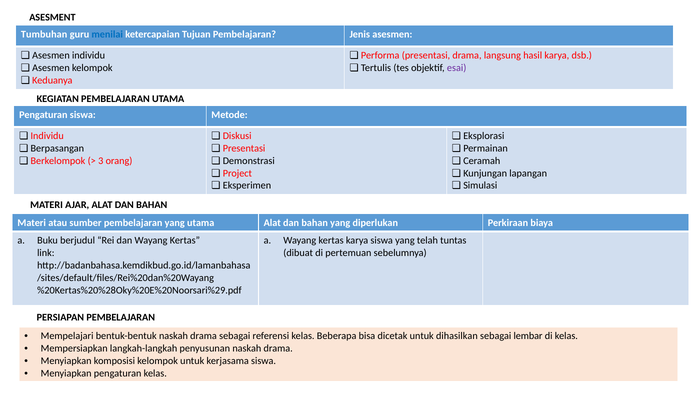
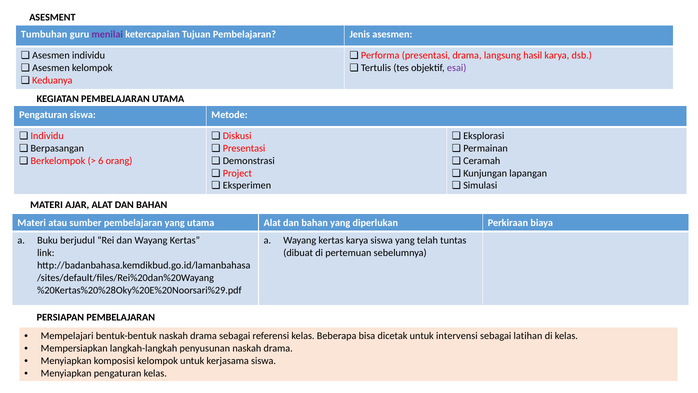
menilai colour: blue -> purple (107, 34)
3: 3 -> 6 (101, 161)
dihasilkan: dihasilkan -> intervensi (457, 336)
lembar: lembar -> latihan (528, 336)
